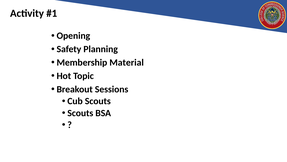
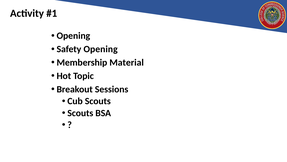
Safety Planning: Planning -> Opening (101, 49)
